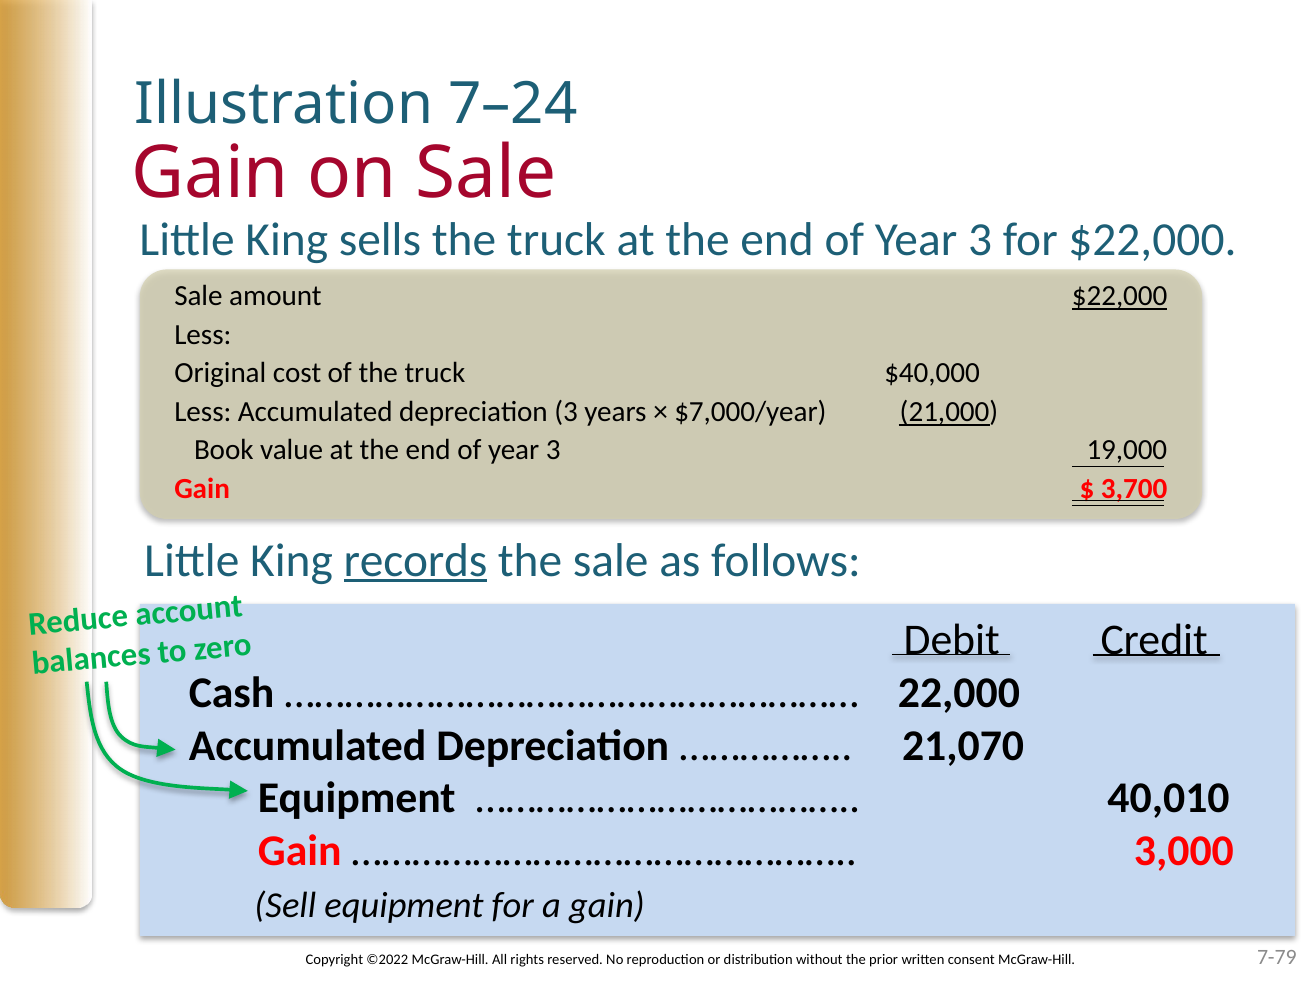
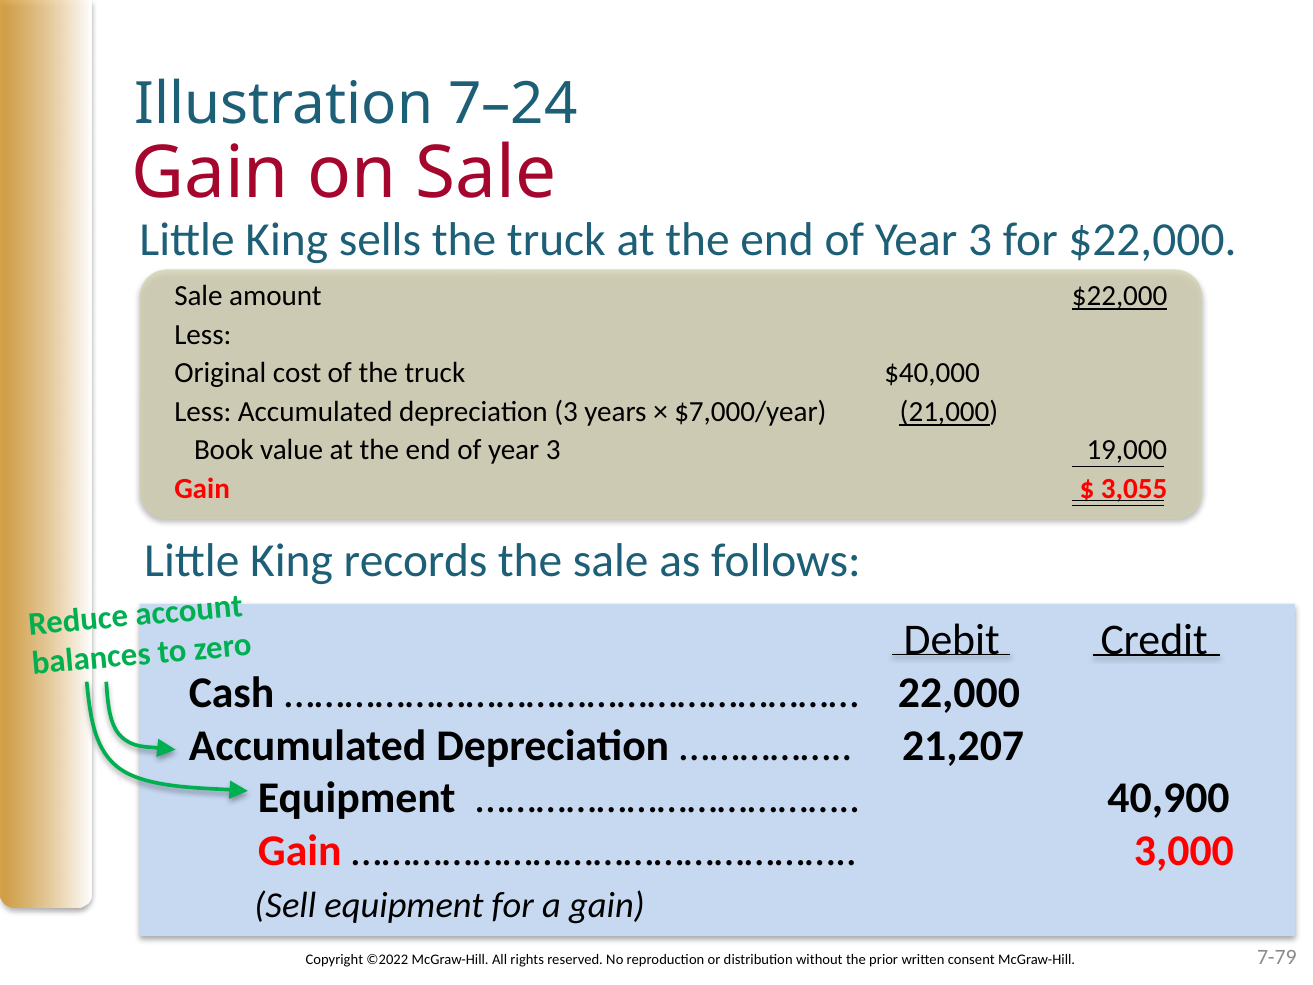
3,700: 3,700 -> 3,055 (1134, 489)
records underline: present -> none (415, 560)
21,070: 21,070 -> 21,207 (963, 746)
40,010: 40,010 -> 40,900 (1169, 798)
